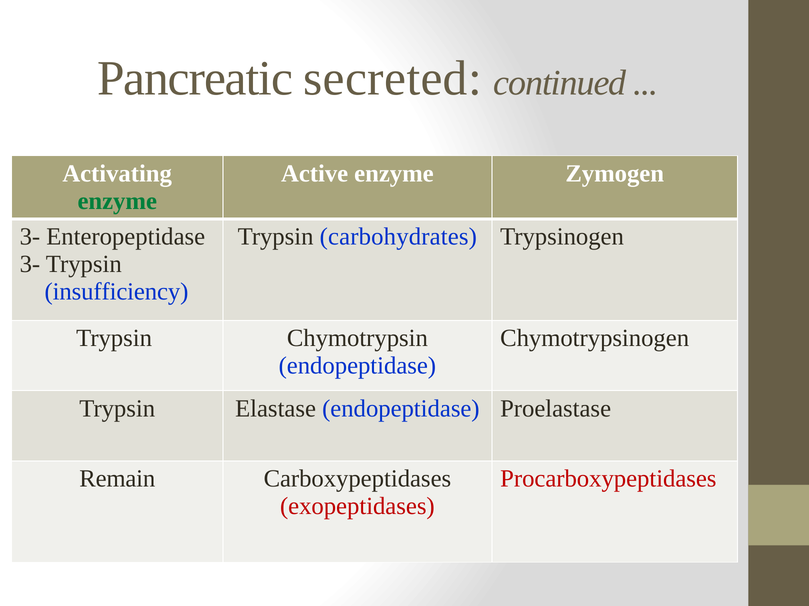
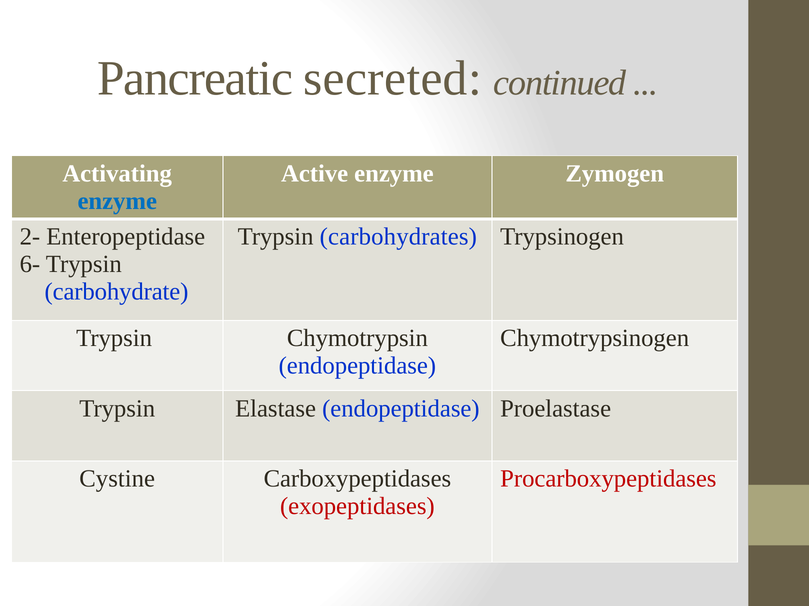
enzyme colour: green -> blue (117, 201)
3-: 3- -> 2- (30, 237)
3-: 3- -> 6- (30, 264)
insufficiency: insufficiency -> carbohydrate (116, 292)
Remain: Remain -> Cystine (117, 479)
